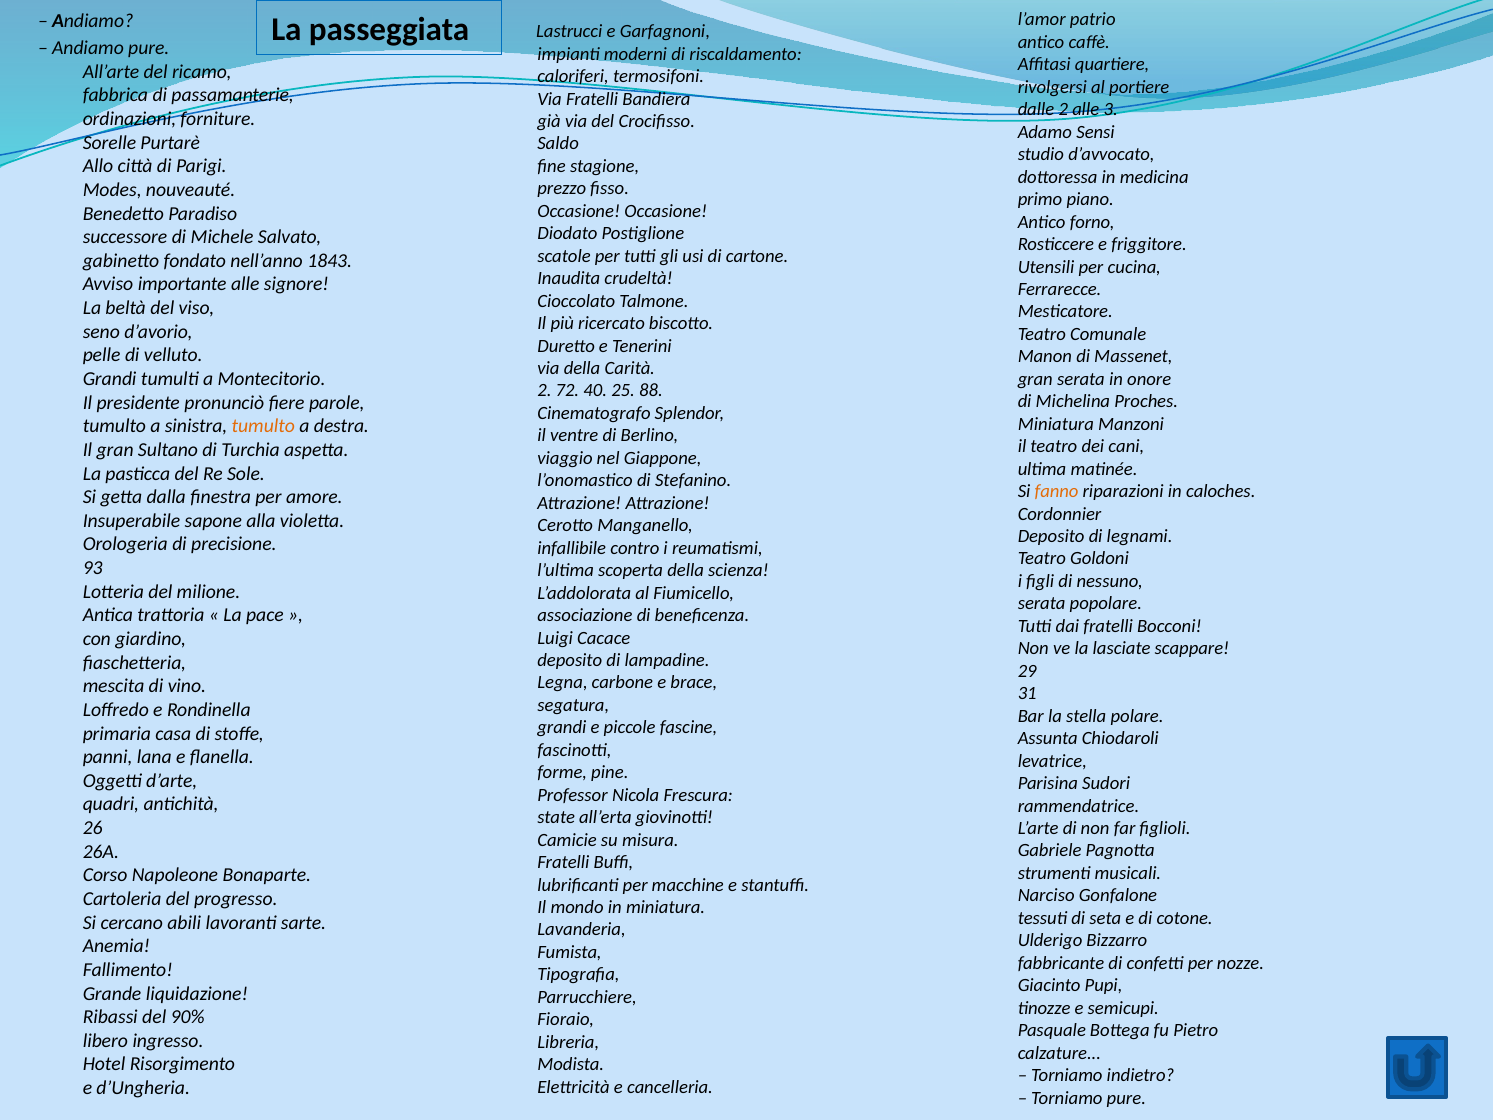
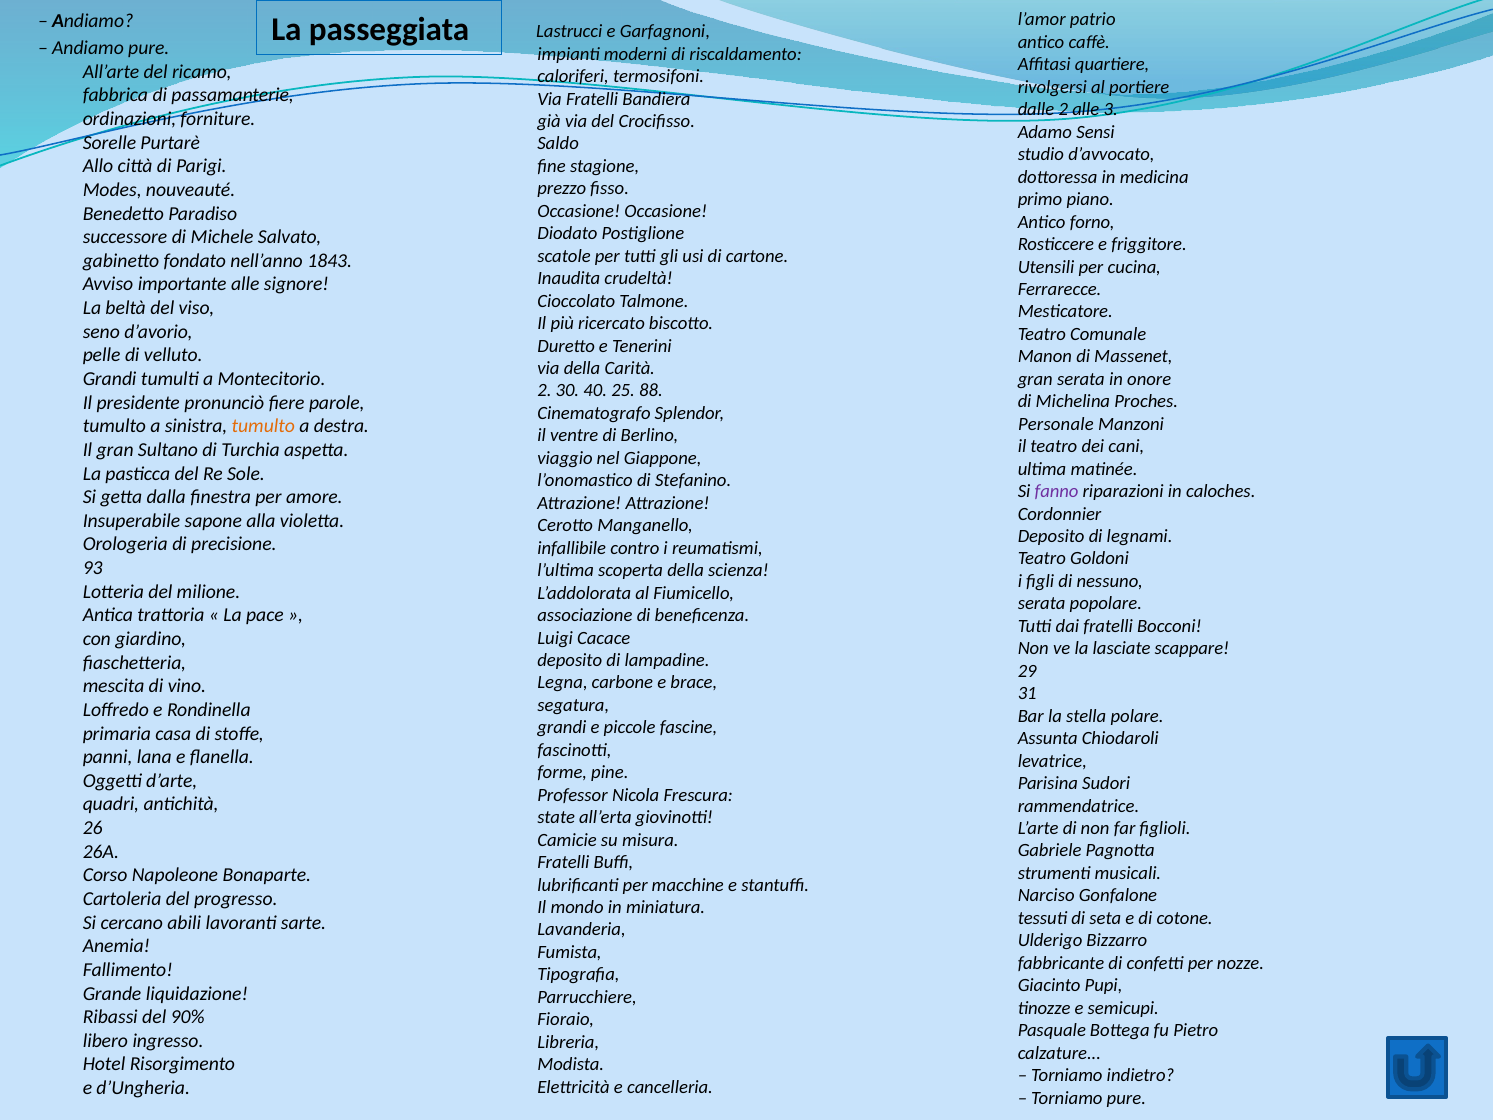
72: 72 -> 30 (567, 391)
Miniatura: Miniatura -> Personale (1056, 424)
fanno colour: orange -> purple (1057, 491)
